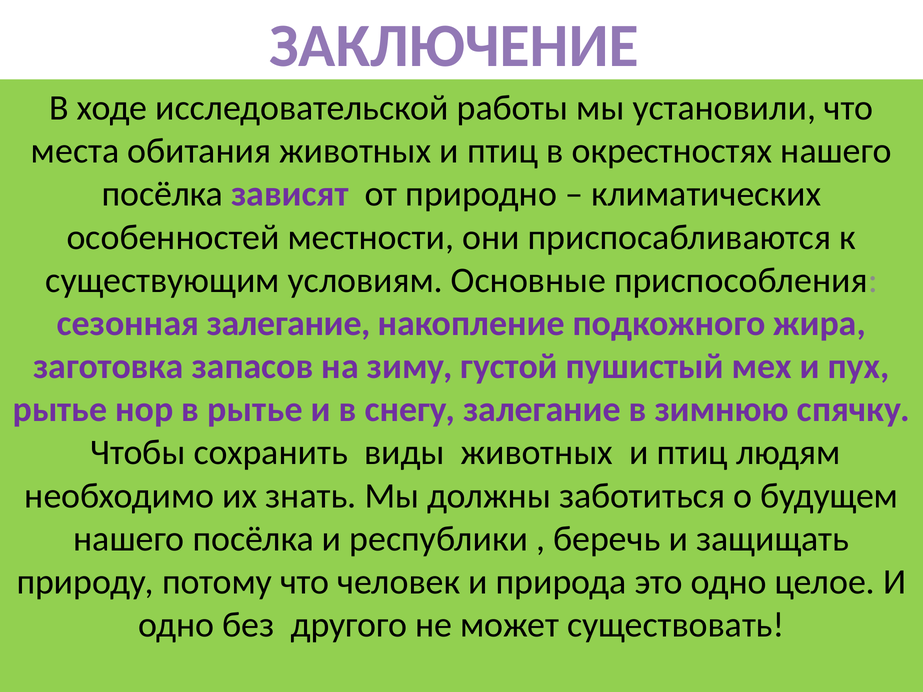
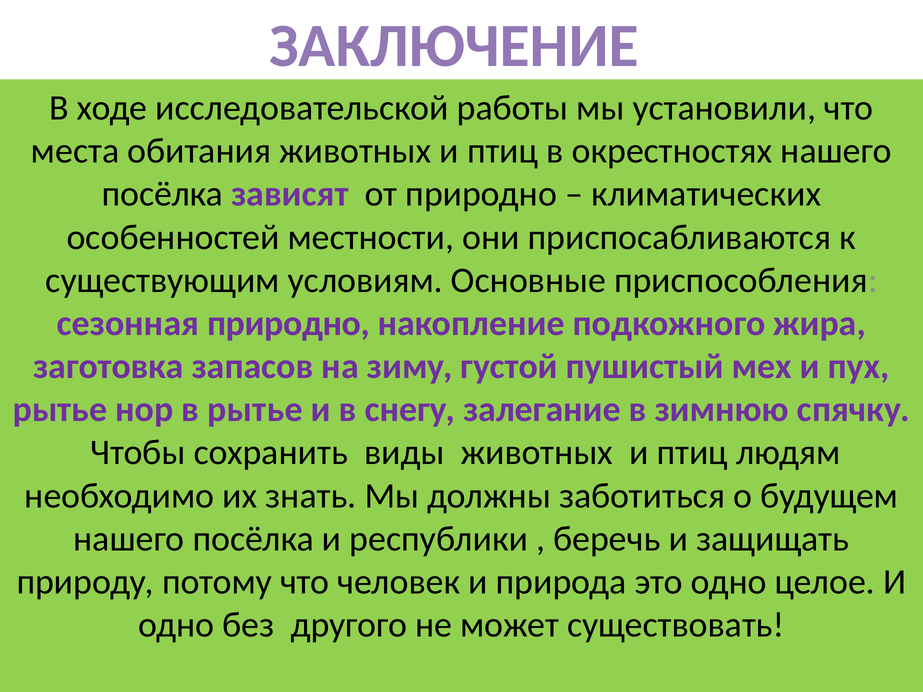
сезонная залегание: залегание -> природно (289, 323)
